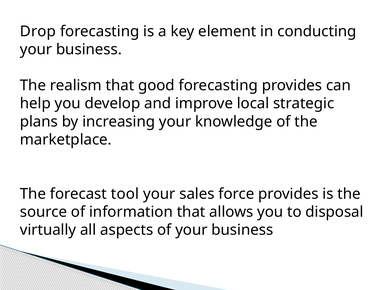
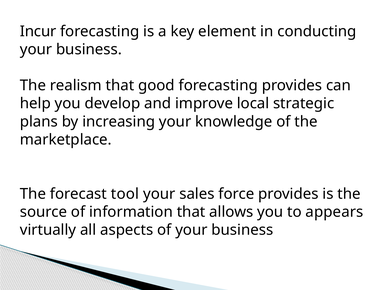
Drop: Drop -> Incur (38, 31)
disposal: disposal -> appears (334, 212)
